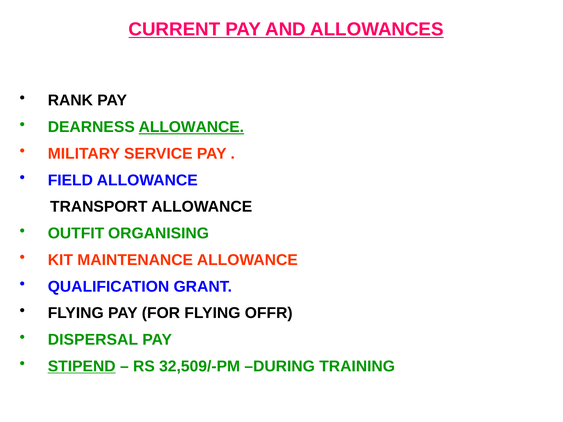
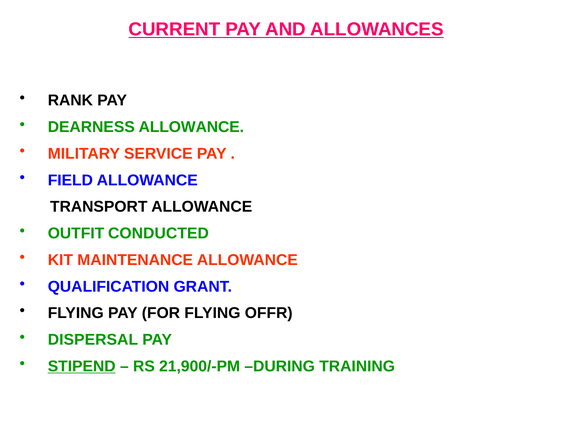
ALLOWANCE underline: present -> none (191, 127)
ORGANISING: ORGANISING -> CONDUCTED (158, 234)
32,509/-PM: 32,509/-PM -> 21,900/-PM (200, 367)
